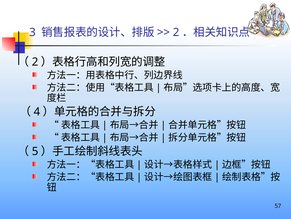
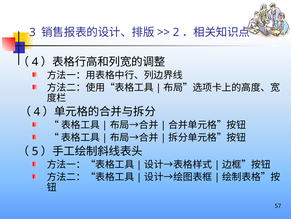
2: 2 -> 4 (35, 62)
